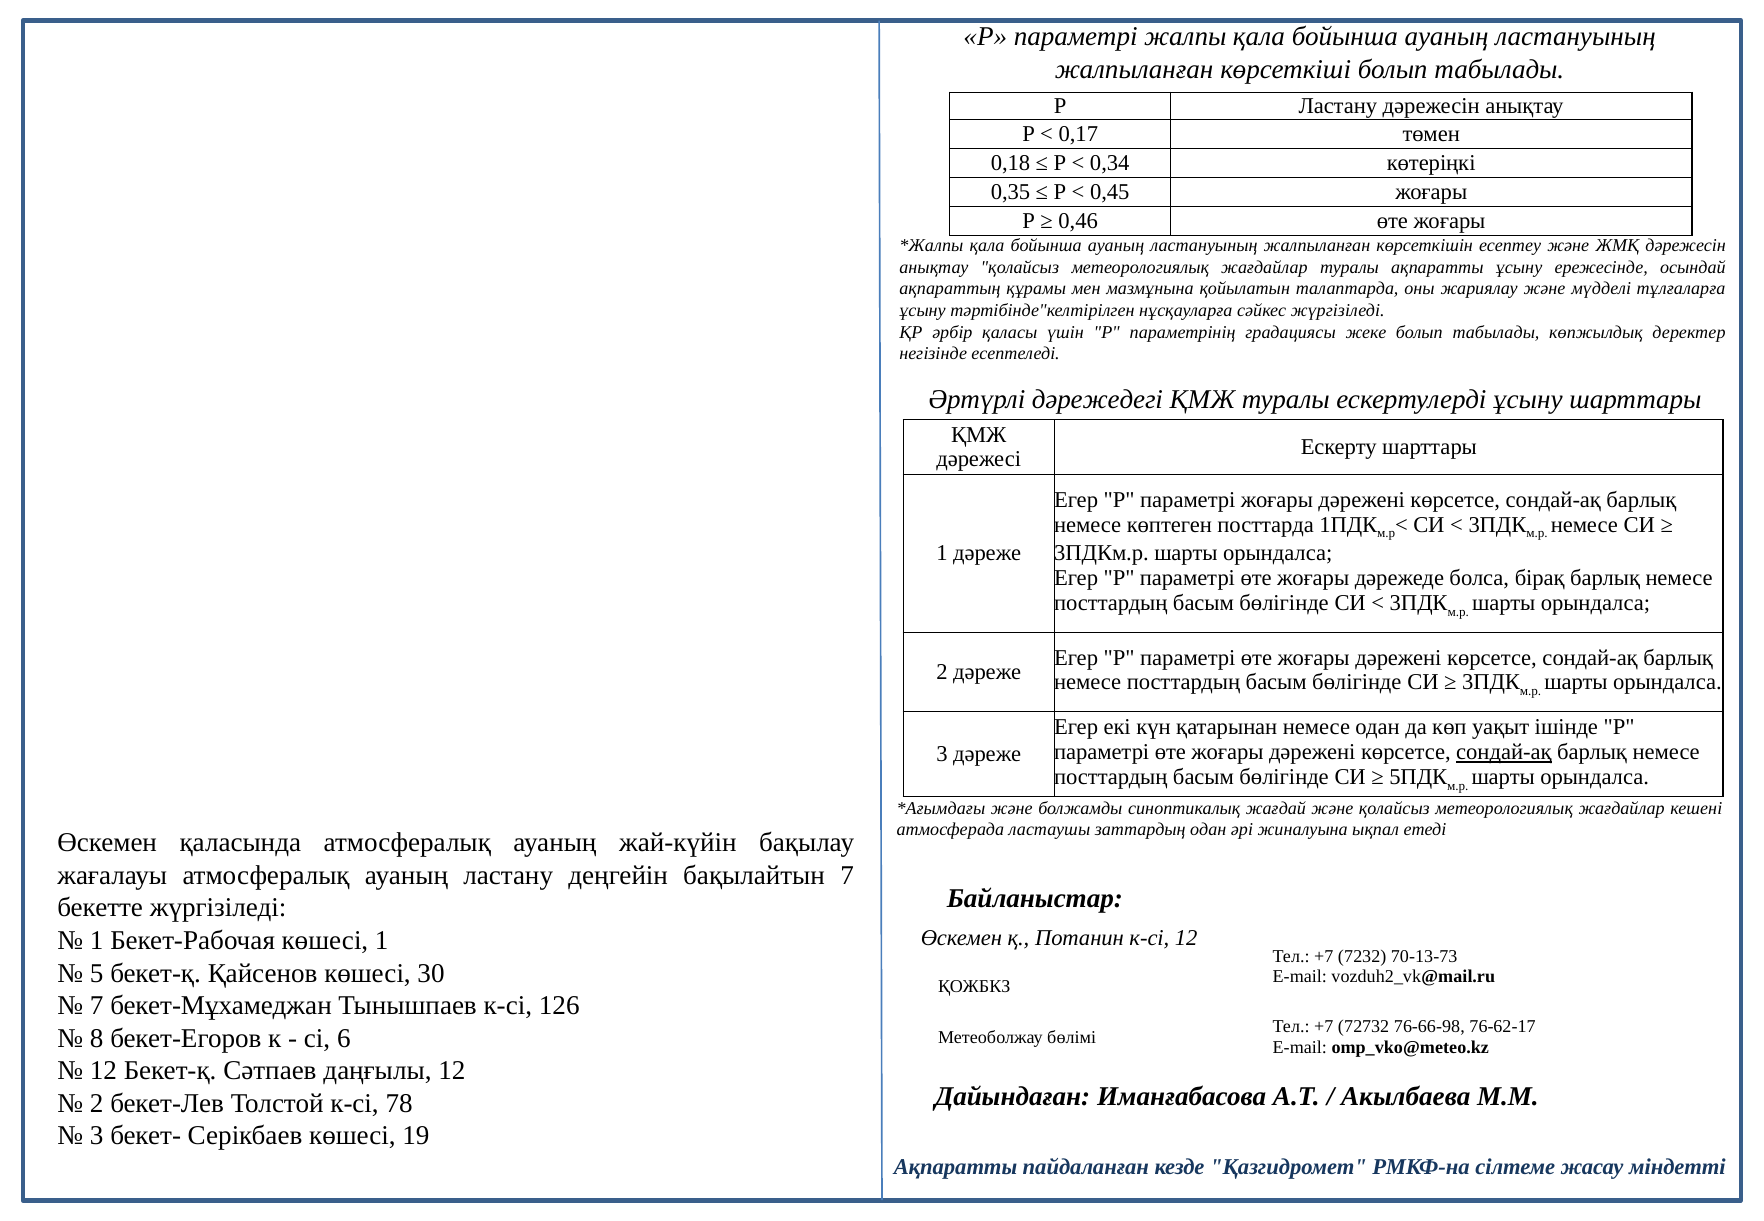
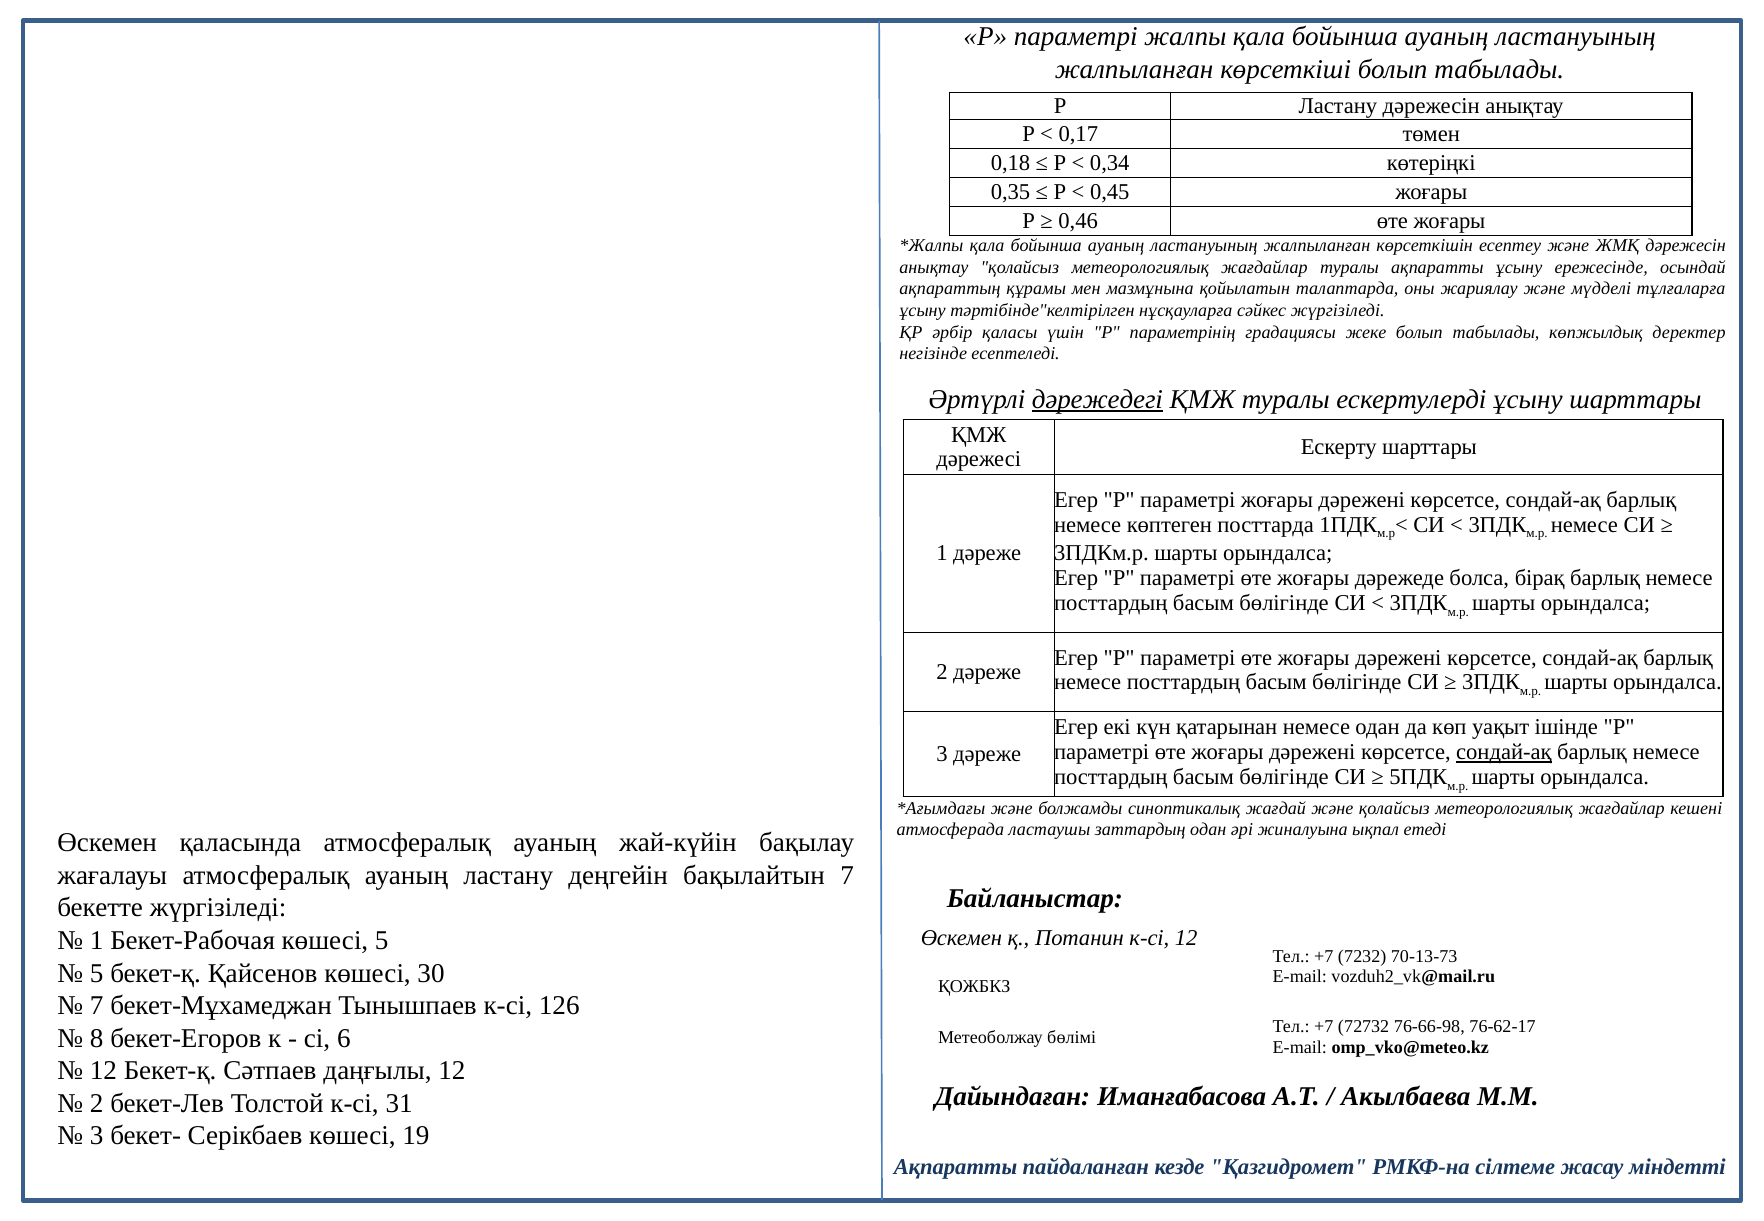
дәрежедегі underline: none -> present (1097, 399)
көшесі 1: 1 -> 5 (382, 941)
78: 78 -> 31 (399, 1104)
